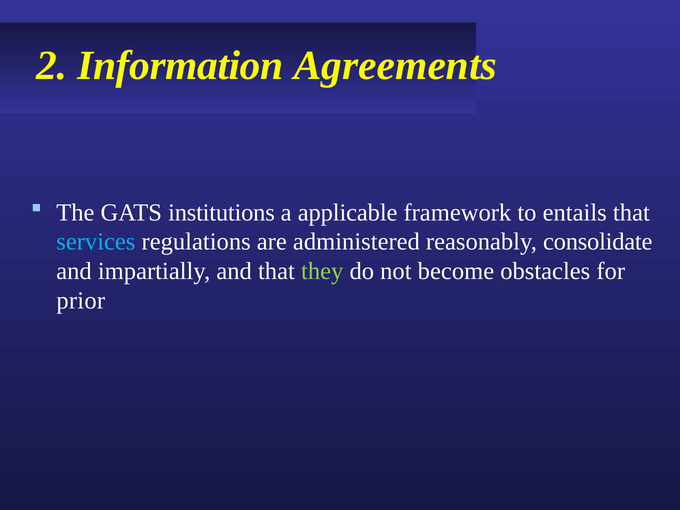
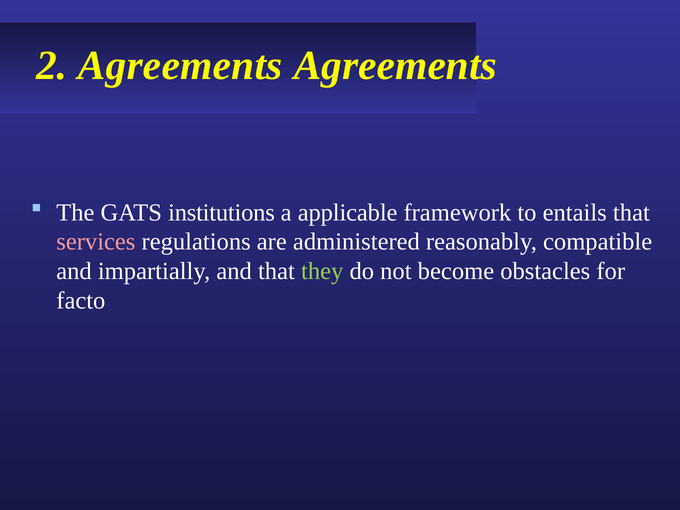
2 Information: Information -> Agreements (180, 65)
services colour: light blue -> pink (96, 242)
consolidate: consolidate -> compatible (598, 242)
prior: prior -> facto (81, 301)
